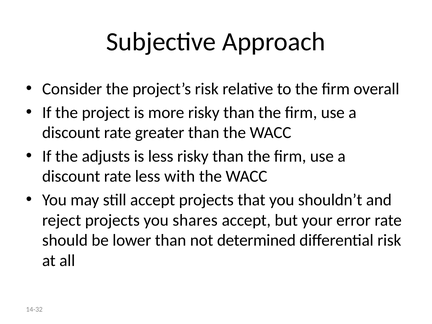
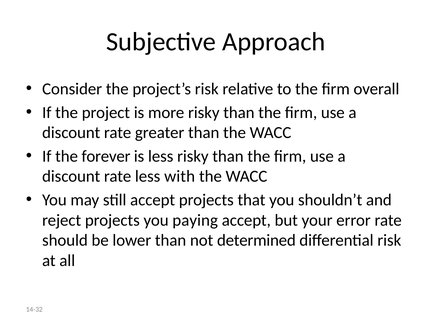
adjusts: adjusts -> forever (106, 156)
shares: shares -> paying (195, 220)
